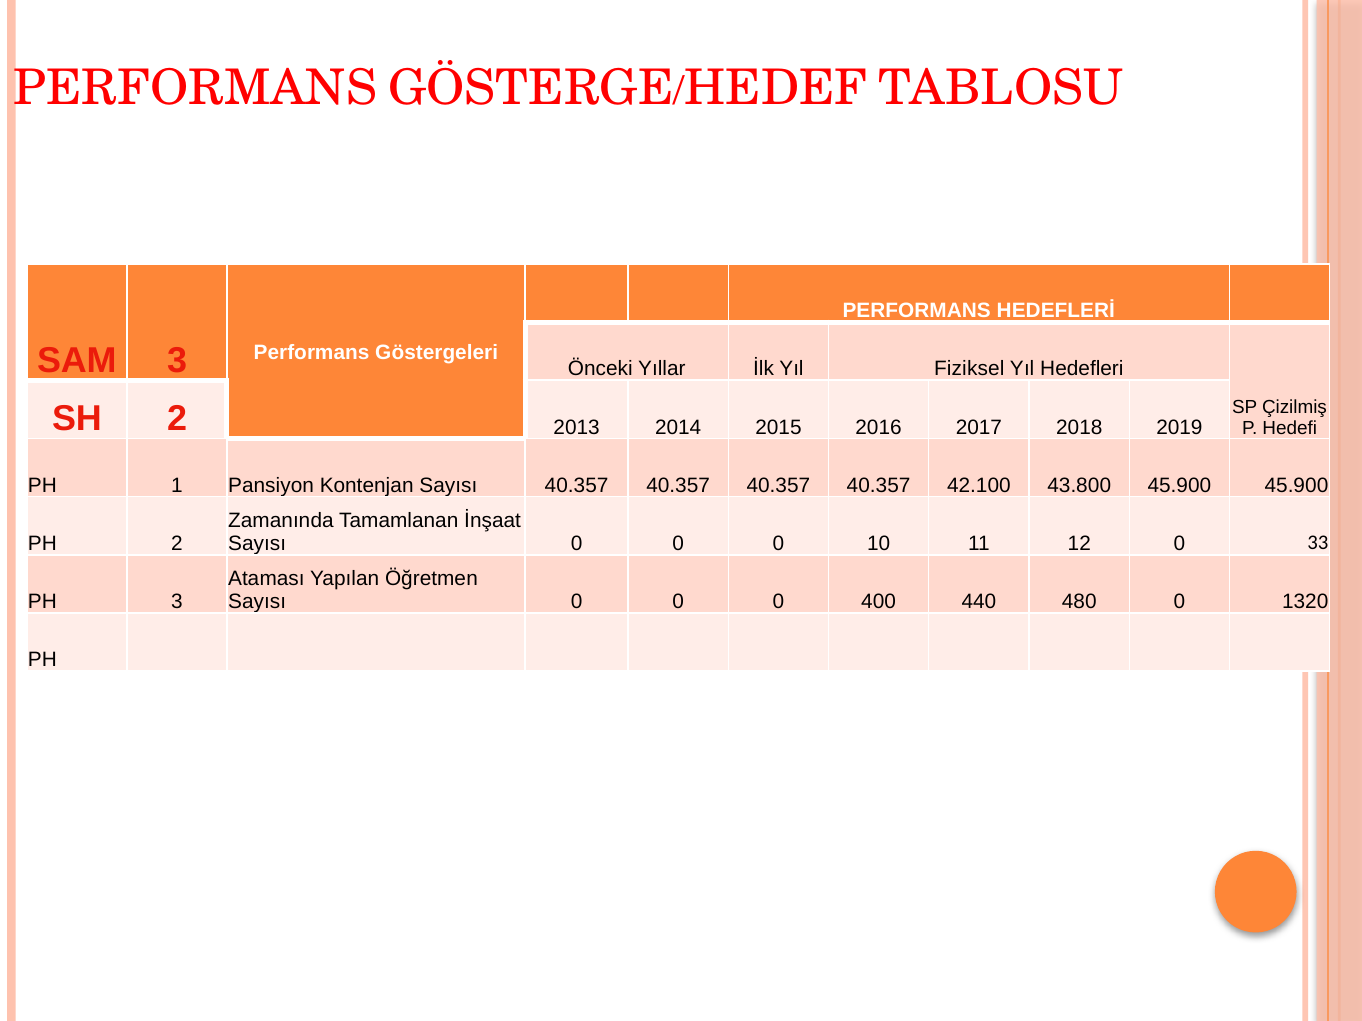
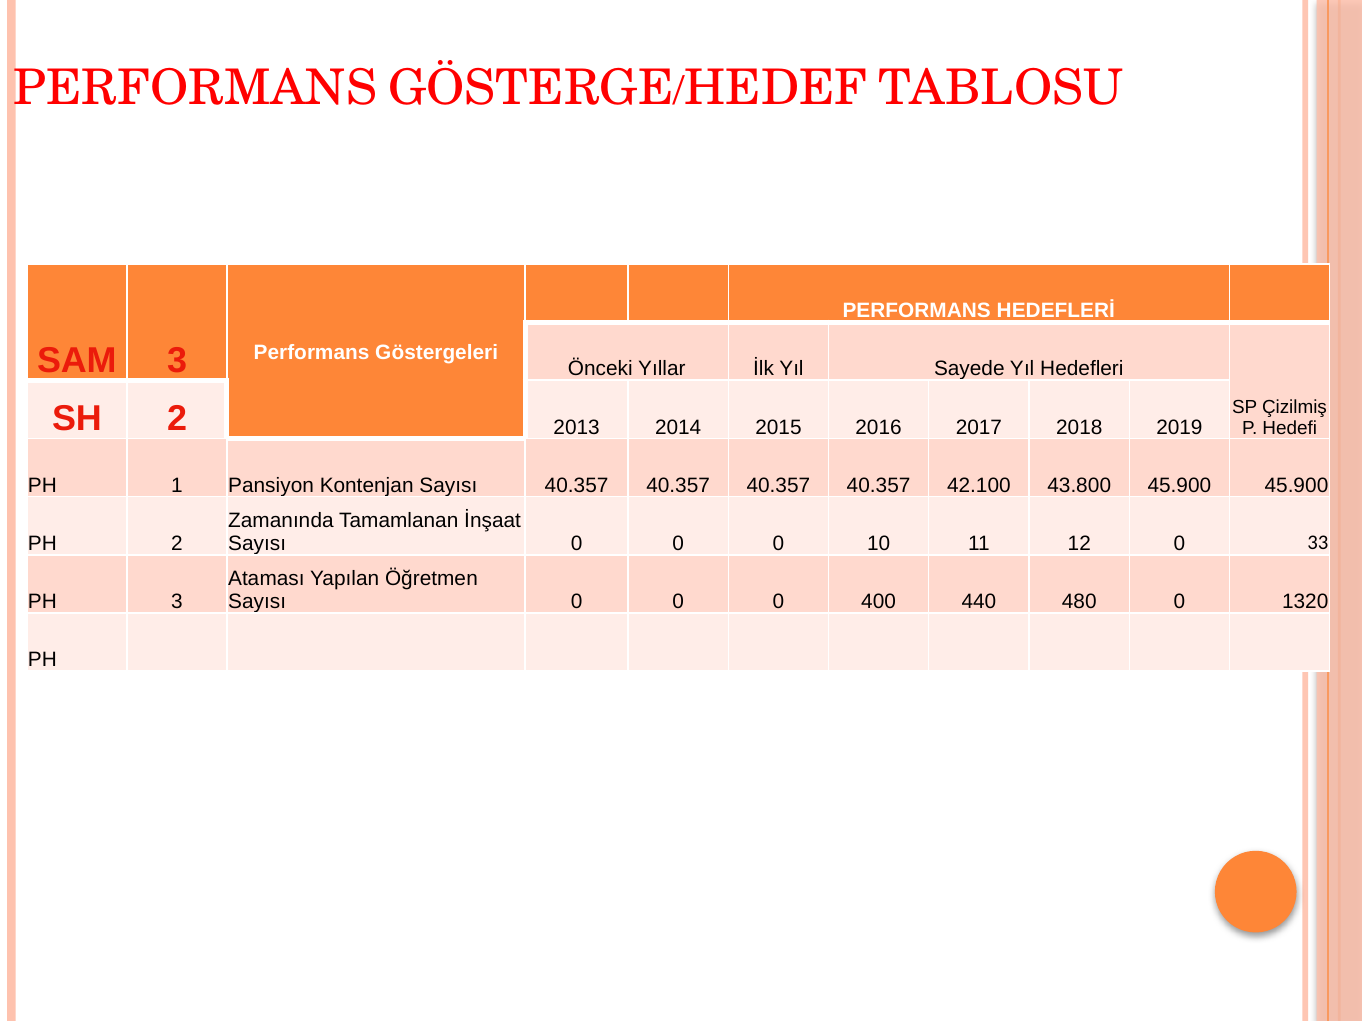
Fiziksel: Fiziksel -> Sayede (969, 369)
